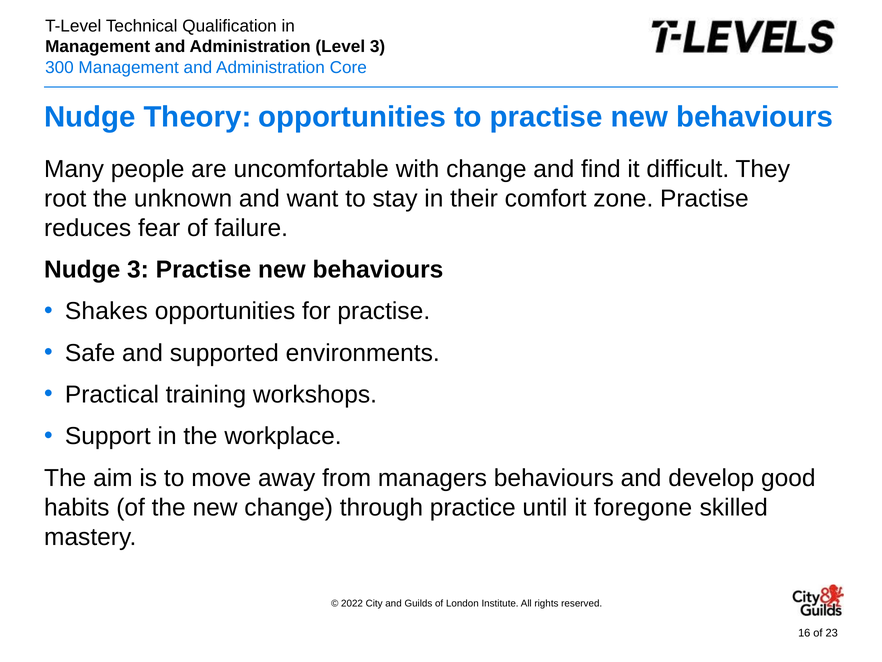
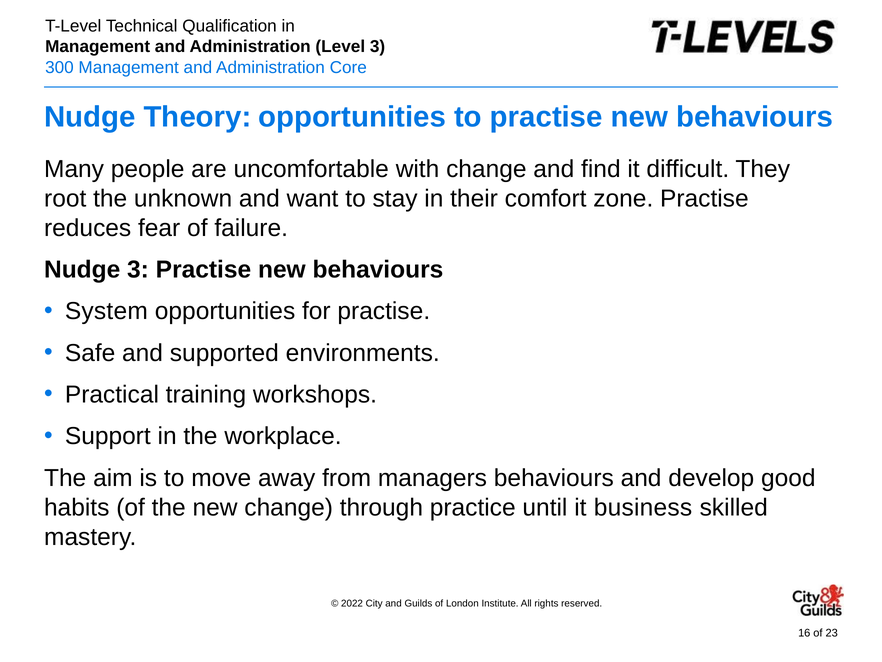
Shakes: Shakes -> System (106, 311)
foregone: foregone -> business (643, 507)
